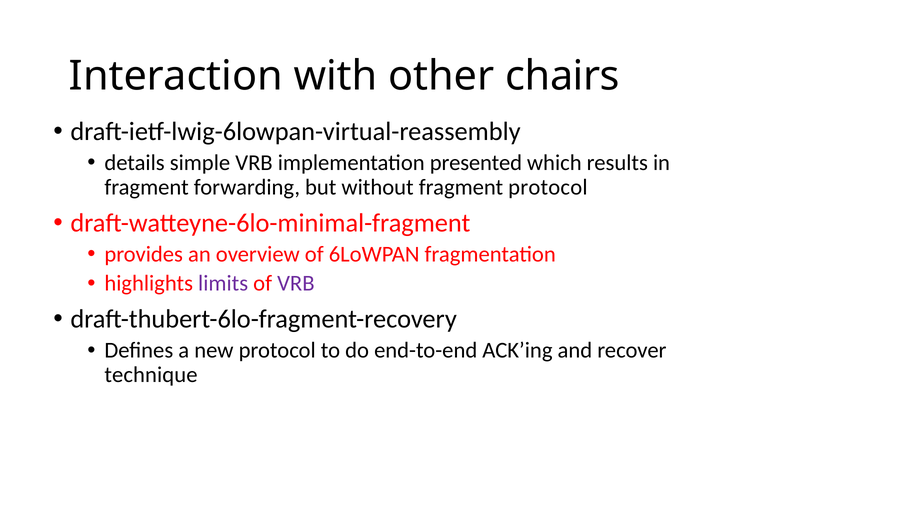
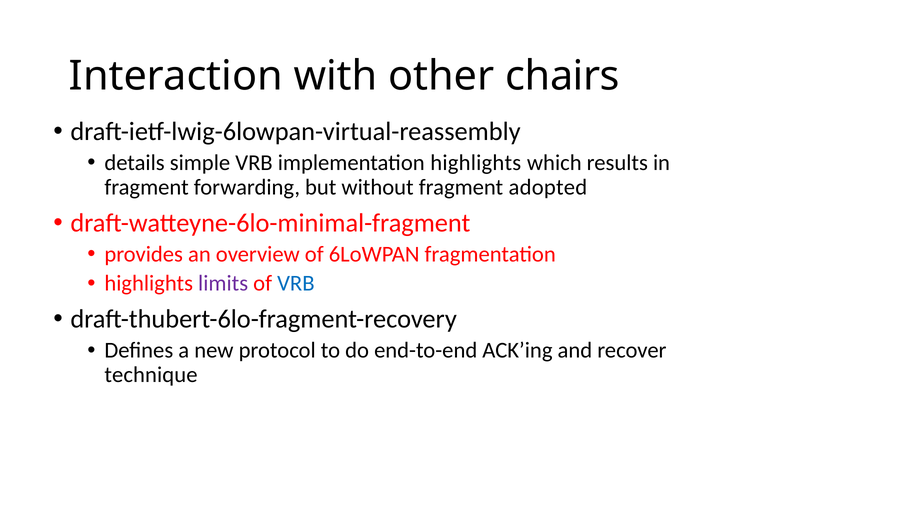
implementation presented: presented -> highlights (476, 163)
fragment protocol: protocol -> adopted (548, 187)
VRB colour: purple -> blue (296, 283)
